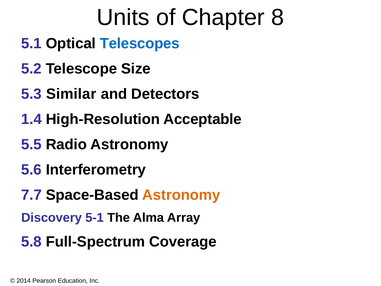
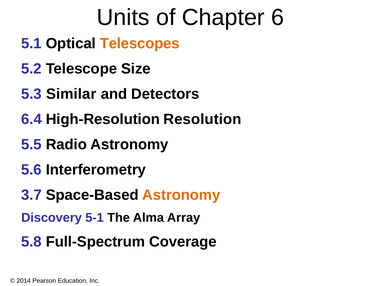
8: 8 -> 6 (278, 18)
Telescopes colour: blue -> orange (140, 44)
1.4: 1.4 -> 6.4 (31, 119)
Acceptable: Acceptable -> Resolution (202, 119)
7.7: 7.7 -> 3.7 (31, 195)
